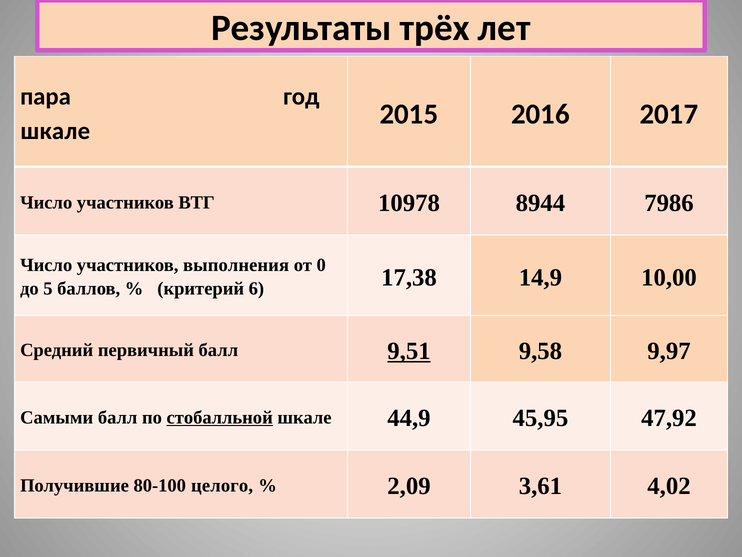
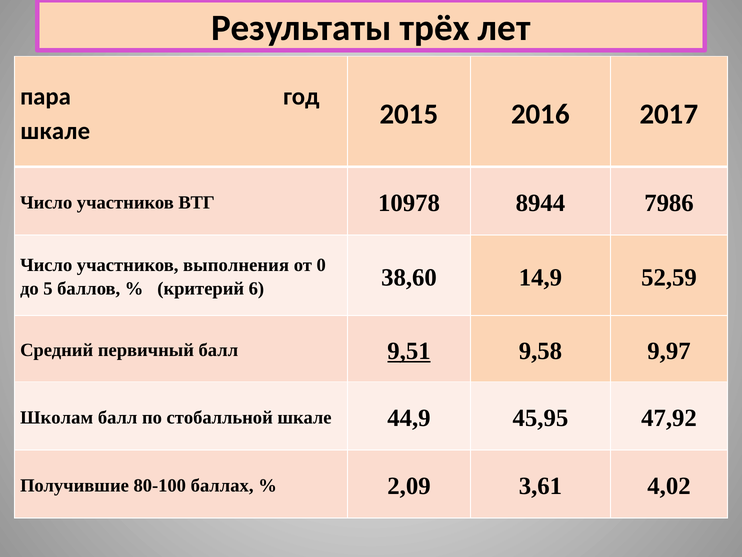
17,38: 17,38 -> 38,60 (409, 277)
10,00: 10,00 -> 52,59 (669, 277)
Самыми: Самыми -> Школам (57, 417)
стобалльной underline: present -> none (220, 417)
целого: целого -> баллах (222, 485)
